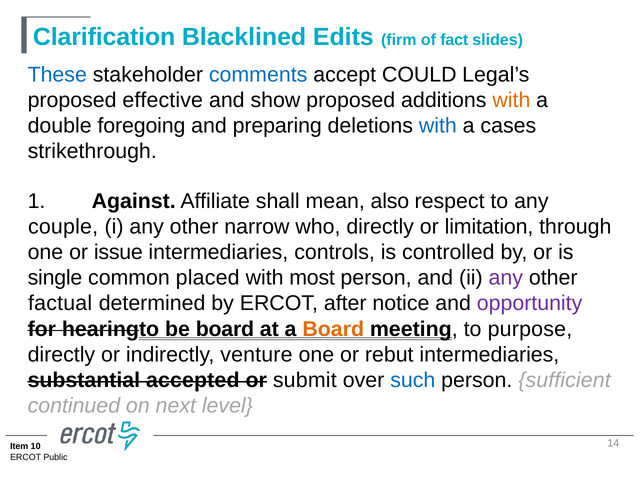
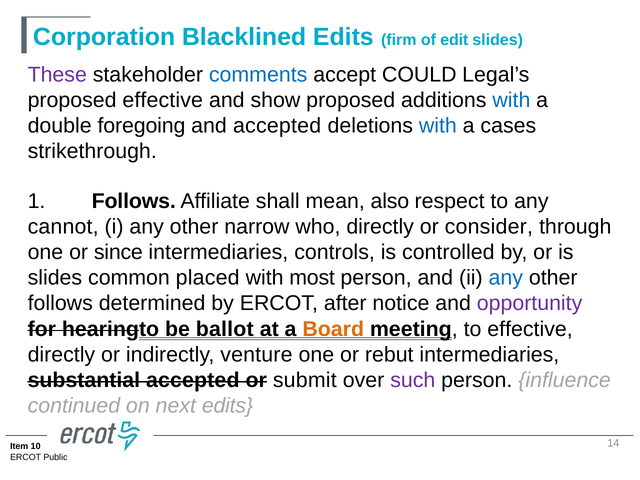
Clarification: Clarification -> Corporation (104, 37)
fact: fact -> edit (454, 40)
These colour: blue -> purple (57, 74)
with colour: orange -> blue (511, 100)
and preparing: preparing -> accepted (277, 126)
1 Against: Against -> Follows (134, 201)
couple: couple -> cannot (63, 227)
limitation: limitation -> consider (489, 227)
issue: issue -> since (118, 252)
single: single -> slides (55, 278)
any colour: purple -> blue (506, 278)
factual: factual -> follows (60, 303)
be board: board -> ballot (225, 329)
to purpose: purpose -> effective (530, 329)
such colour: blue -> purple (413, 380)
sufficient: sufficient -> influence (565, 380)
next level: level -> edits (227, 406)
